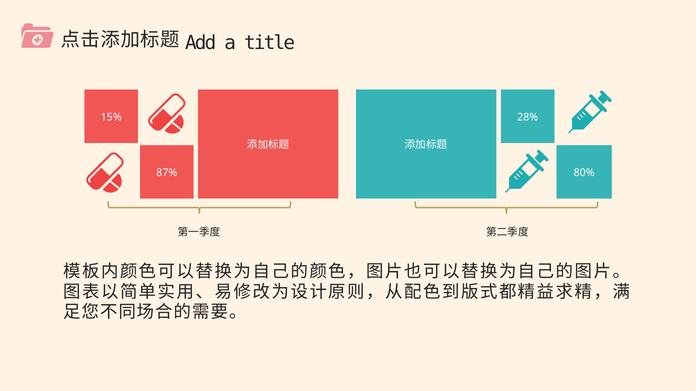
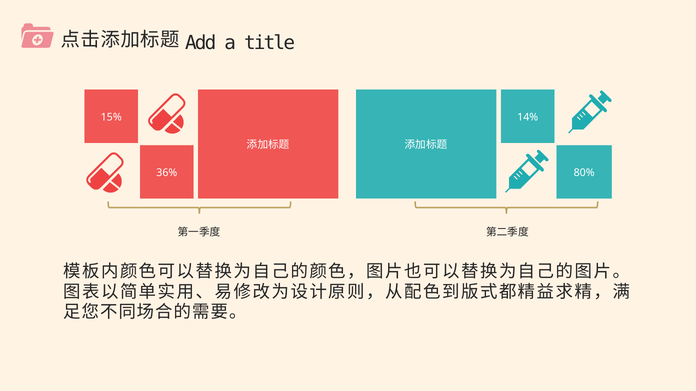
28%: 28% -> 14% (528, 117)
87%: 87% -> 36% (167, 173)
